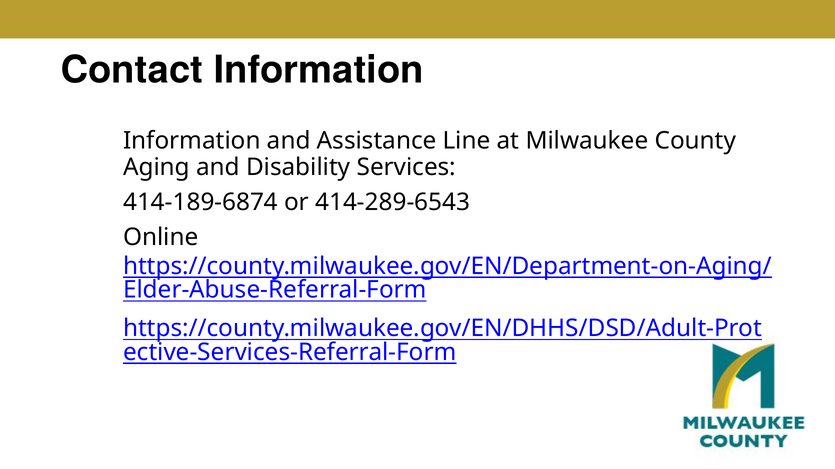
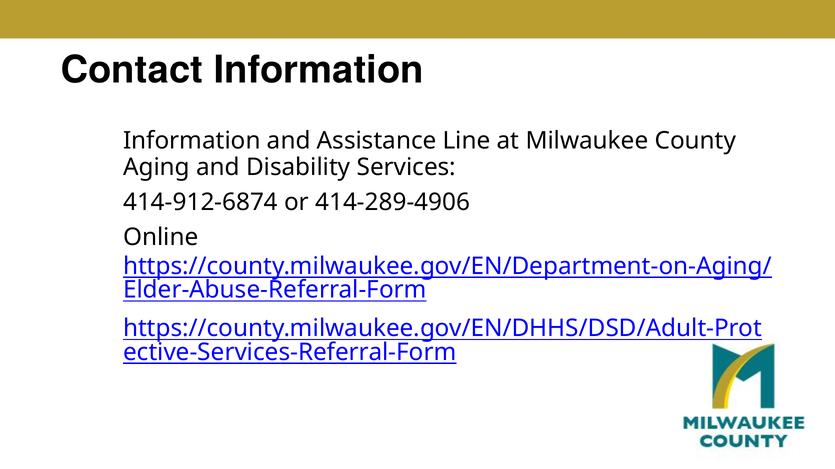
414-189-6874: 414-189-6874 -> 414-912-6874 (201, 202)
414-289-6543: 414-289-6543 -> 414-289-4906 (393, 202)
